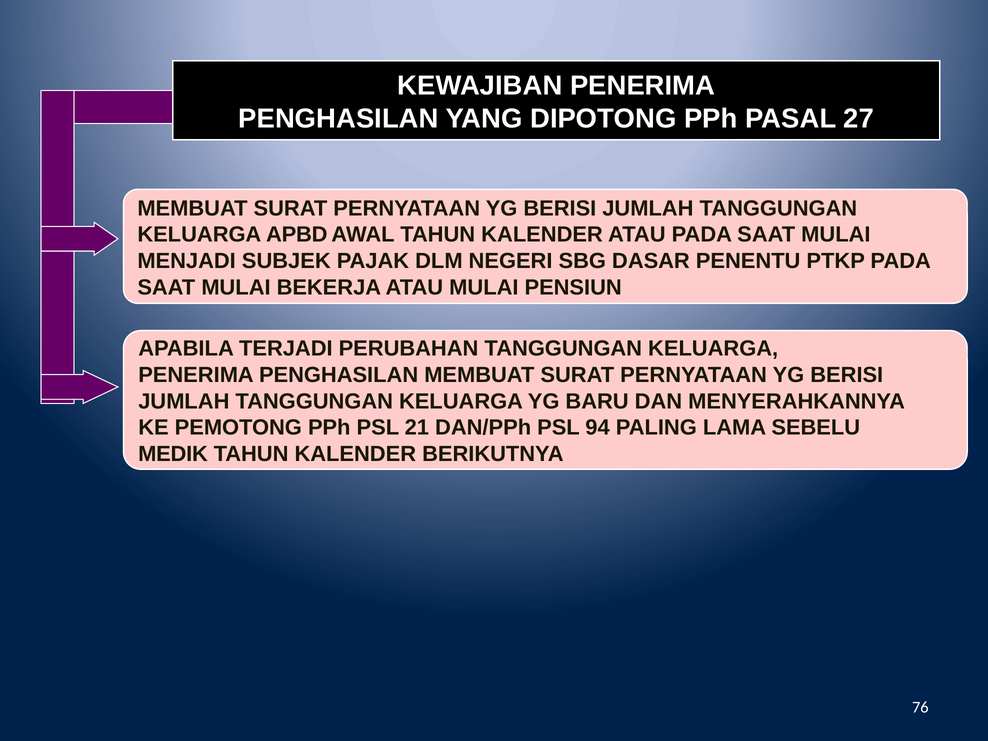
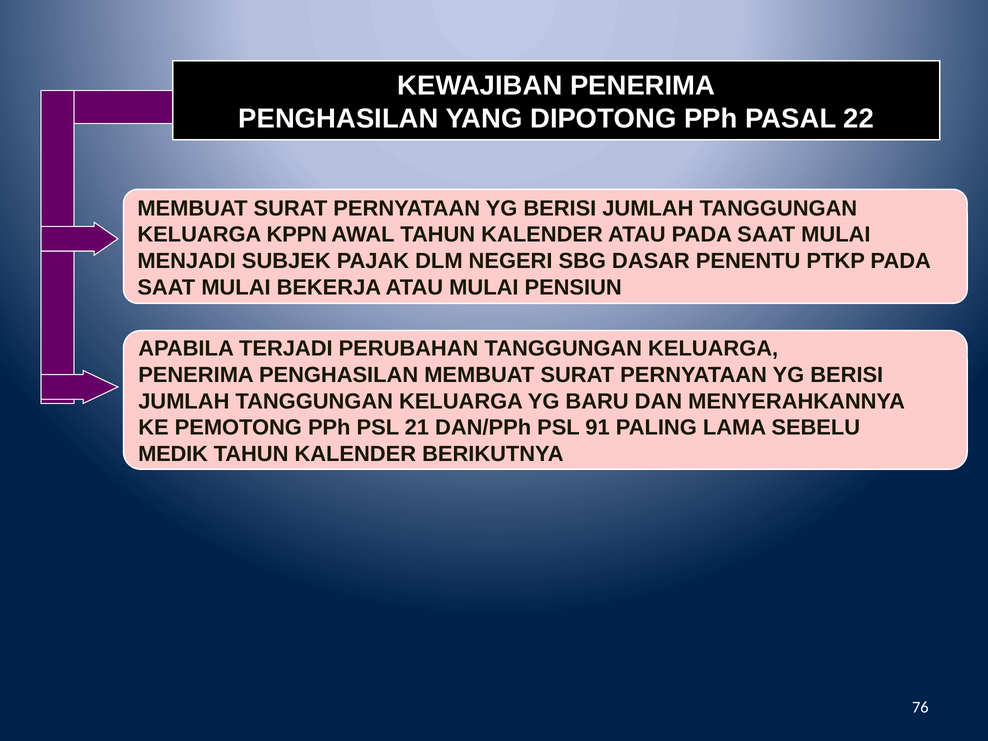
27: 27 -> 22 (859, 119)
APBD: APBD -> KPPN (297, 235)
94: 94 -> 91 (598, 428)
